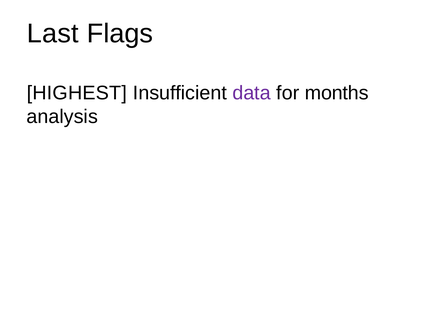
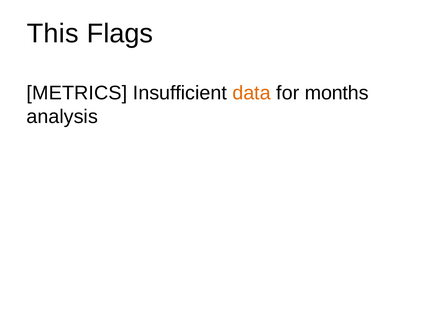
Last: Last -> This (53, 34)
HIGHEST: HIGHEST -> METRICS (77, 93)
data colour: purple -> orange (252, 93)
